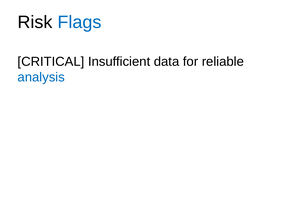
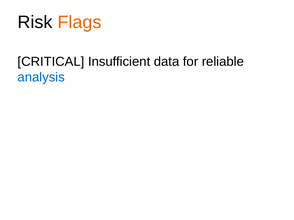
Flags colour: blue -> orange (79, 22)
